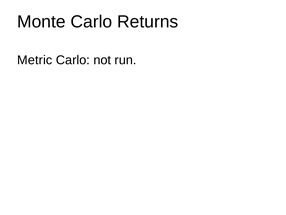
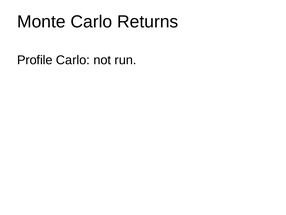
Metric: Metric -> Profile (35, 60)
